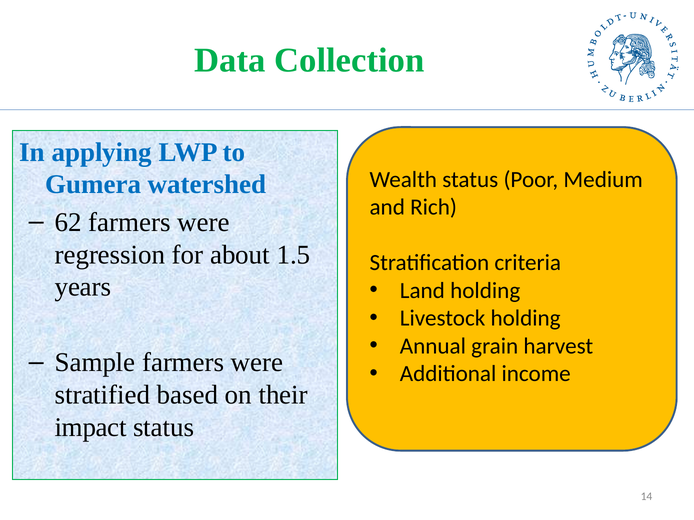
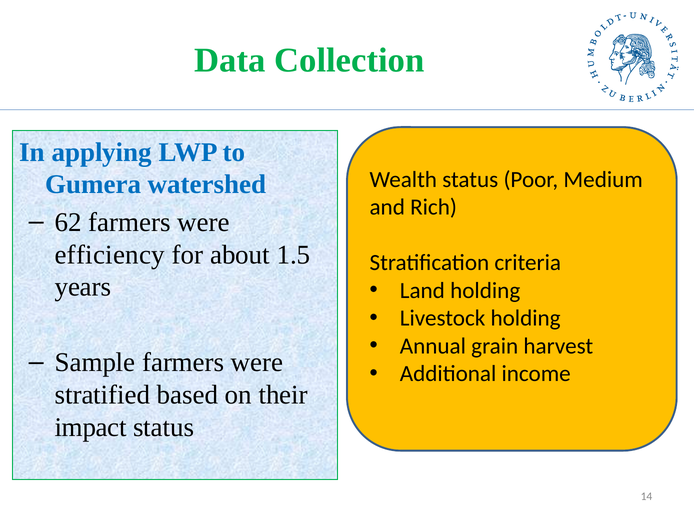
regression: regression -> efficiency (110, 255)
